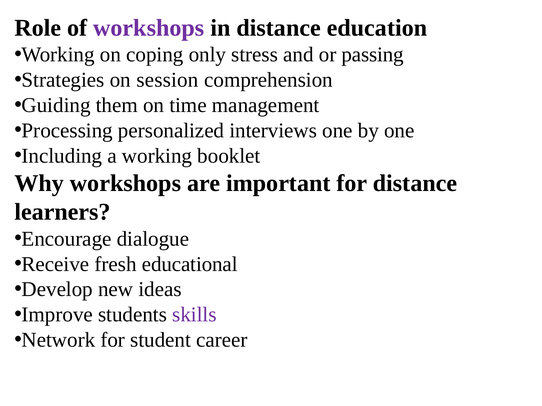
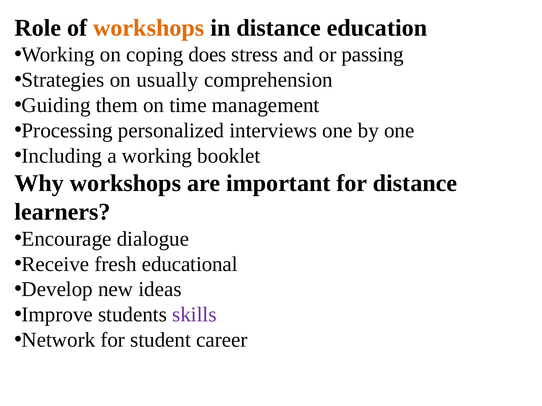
workshops colour: purple -> orange (149, 28)
only: only -> does (207, 55)
session: session -> usually (167, 80)
